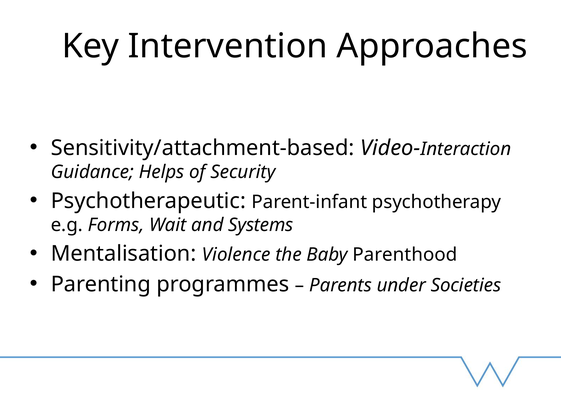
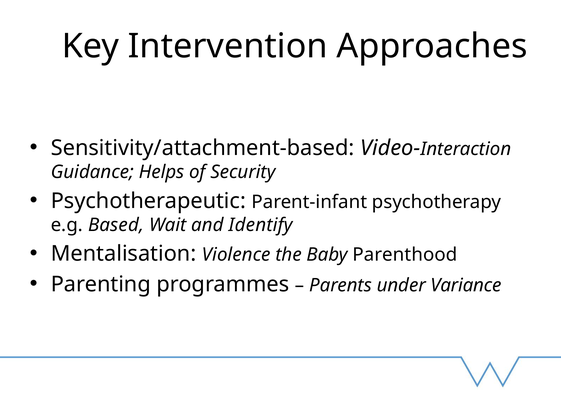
Forms: Forms -> Based (116, 225)
Systems: Systems -> Identify (261, 225)
Societies: Societies -> Variance (466, 286)
